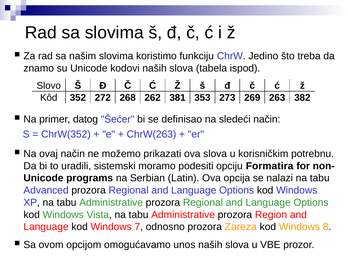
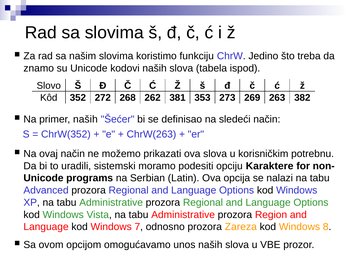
primer datog: datog -> naših (85, 119)
Formatira: Formatira -> Karaktere (270, 166)
